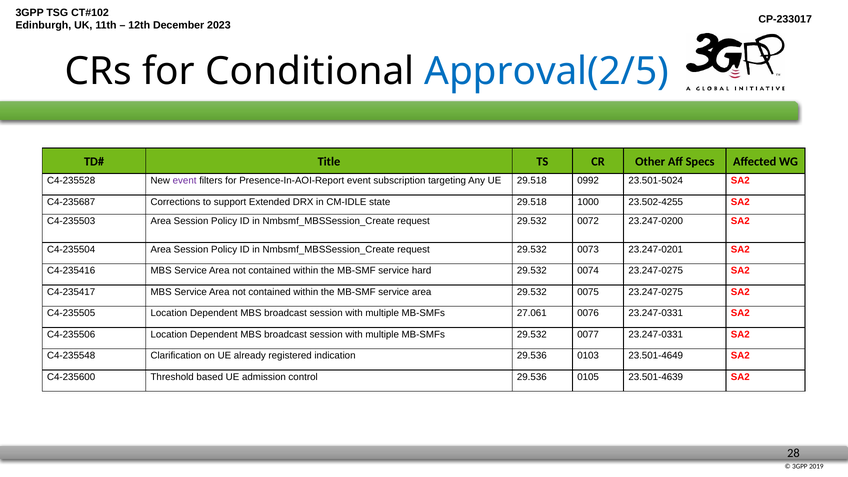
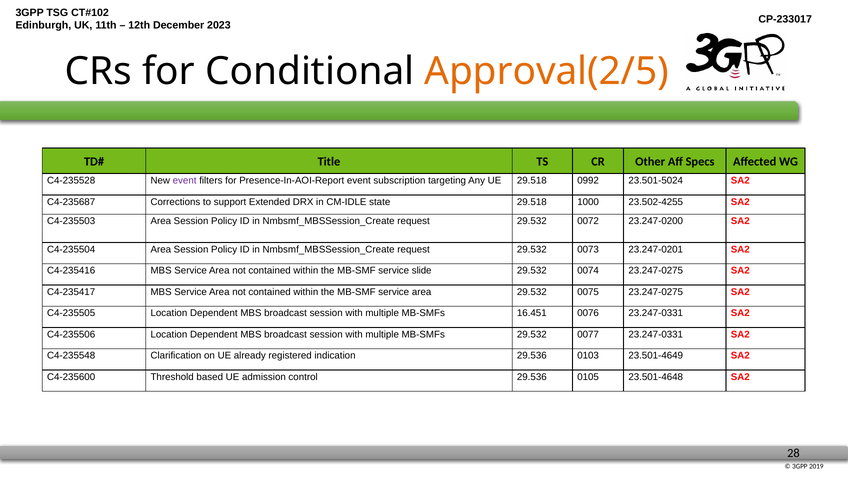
Approval(2/5 colour: blue -> orange (547, 71)
hard: hard -> slide (422, 271)
27.061: 27.061 -> 16.451 (532, 313)
23.501-4639: 23.501-4639 -> 23.501-4648 (656, 377)
